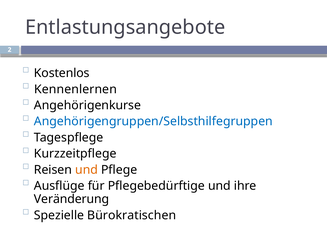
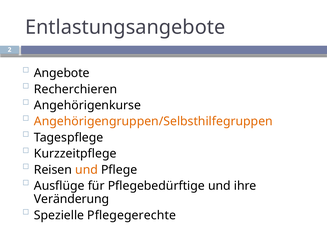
Kostenlos: Kostenlos -> Angebote (62, 73)
Kennenlernen: Kennenlernen -> Recherchieren (76, 89)
Angehörigengruppen/Selbsthilfegruppen colour: blue -> orange (153, 122)
Bürokratischen: Bürokratischen -> Pflegegerechte (132, 215)
